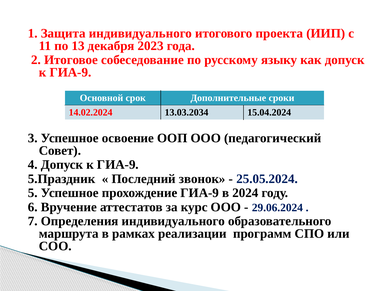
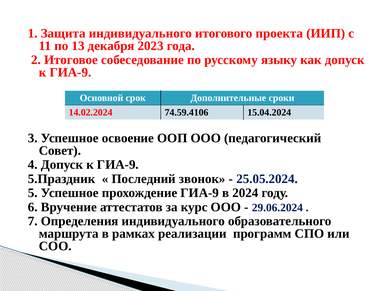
13.03.2034: 13.03.2034 -> 74.59.4106 (187, 113)
